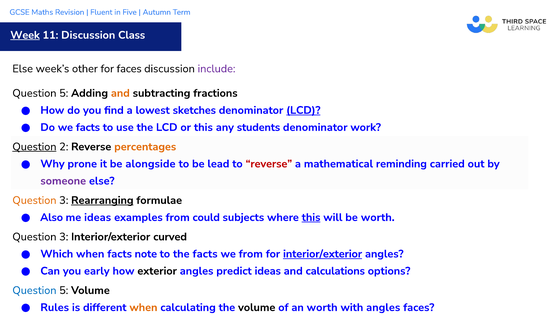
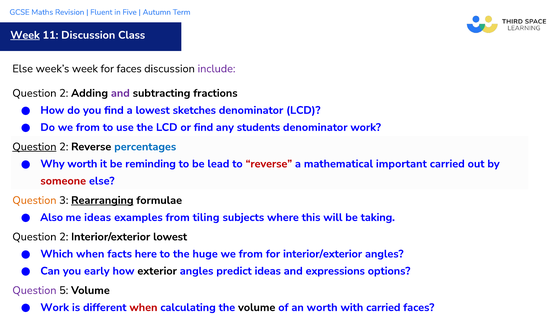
week’s other: other -> week (85, 69)
5: 5 -> 2 (64, 93)
and colour: orange -> purple (120, 93)
LCD underline: present -> none (303, 110)
Do we facts: facts -> from (88, 127)
or this: this -> find (203, 127)
percentages colour: orange -> blue (145, 147)
Why prone: prone -> worth (82, 164)
alongside: alongside -> reminding (151, 164)
reminding: reminding -> important (401, 164)
someone colour: purple -> red (63, 181)
could: could -> tiling (206, 217)
this underline: present -> none (311, 217)
be worth: worth -> taking (378, 217)
3: 3 -> 2 (64, 237)
Interior/exterior curved: curved -> lowest (170, 237)
note: note -> here (146, 254)
the facts: facts -> huge (205, 254)
interior/exterior underline: present -> none (323, 254)
calculations: calculations -> expressions (335, 271)
Question colour: blue -> purple (34, 290)
Rules: Rules -> Work (55, 307)
when colour: orange -> red (143, 307)
with angles: angles -> carried (383, 307)
